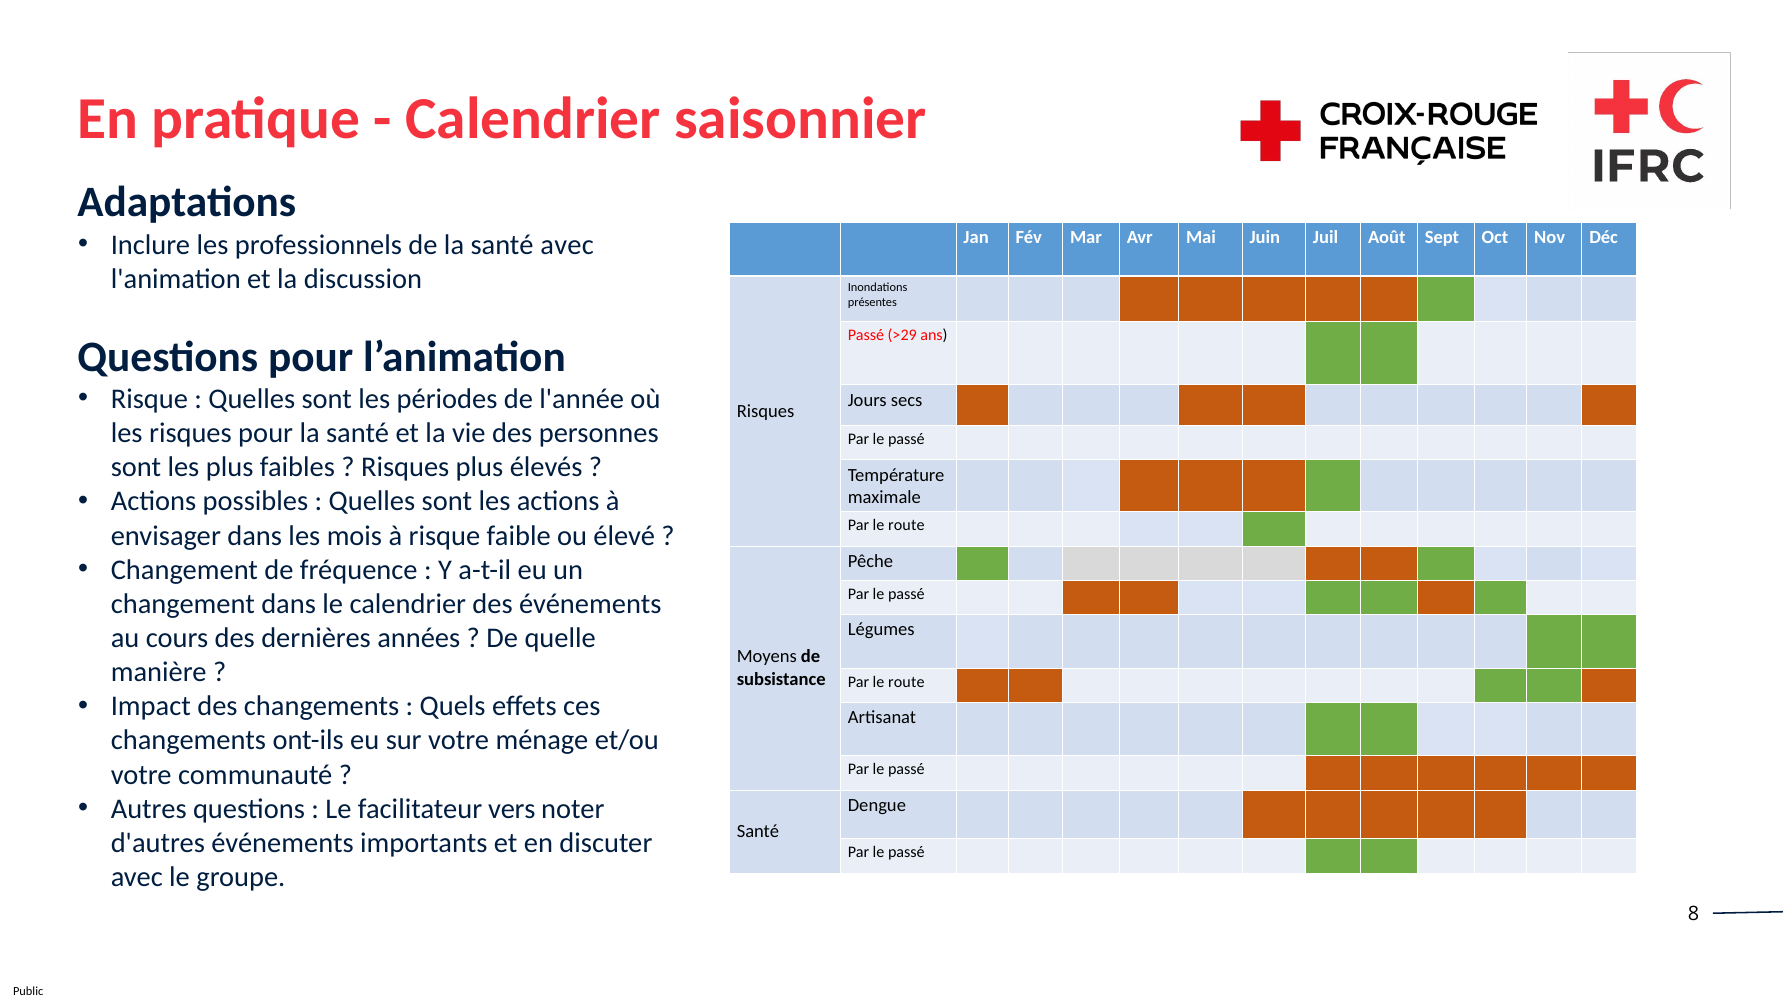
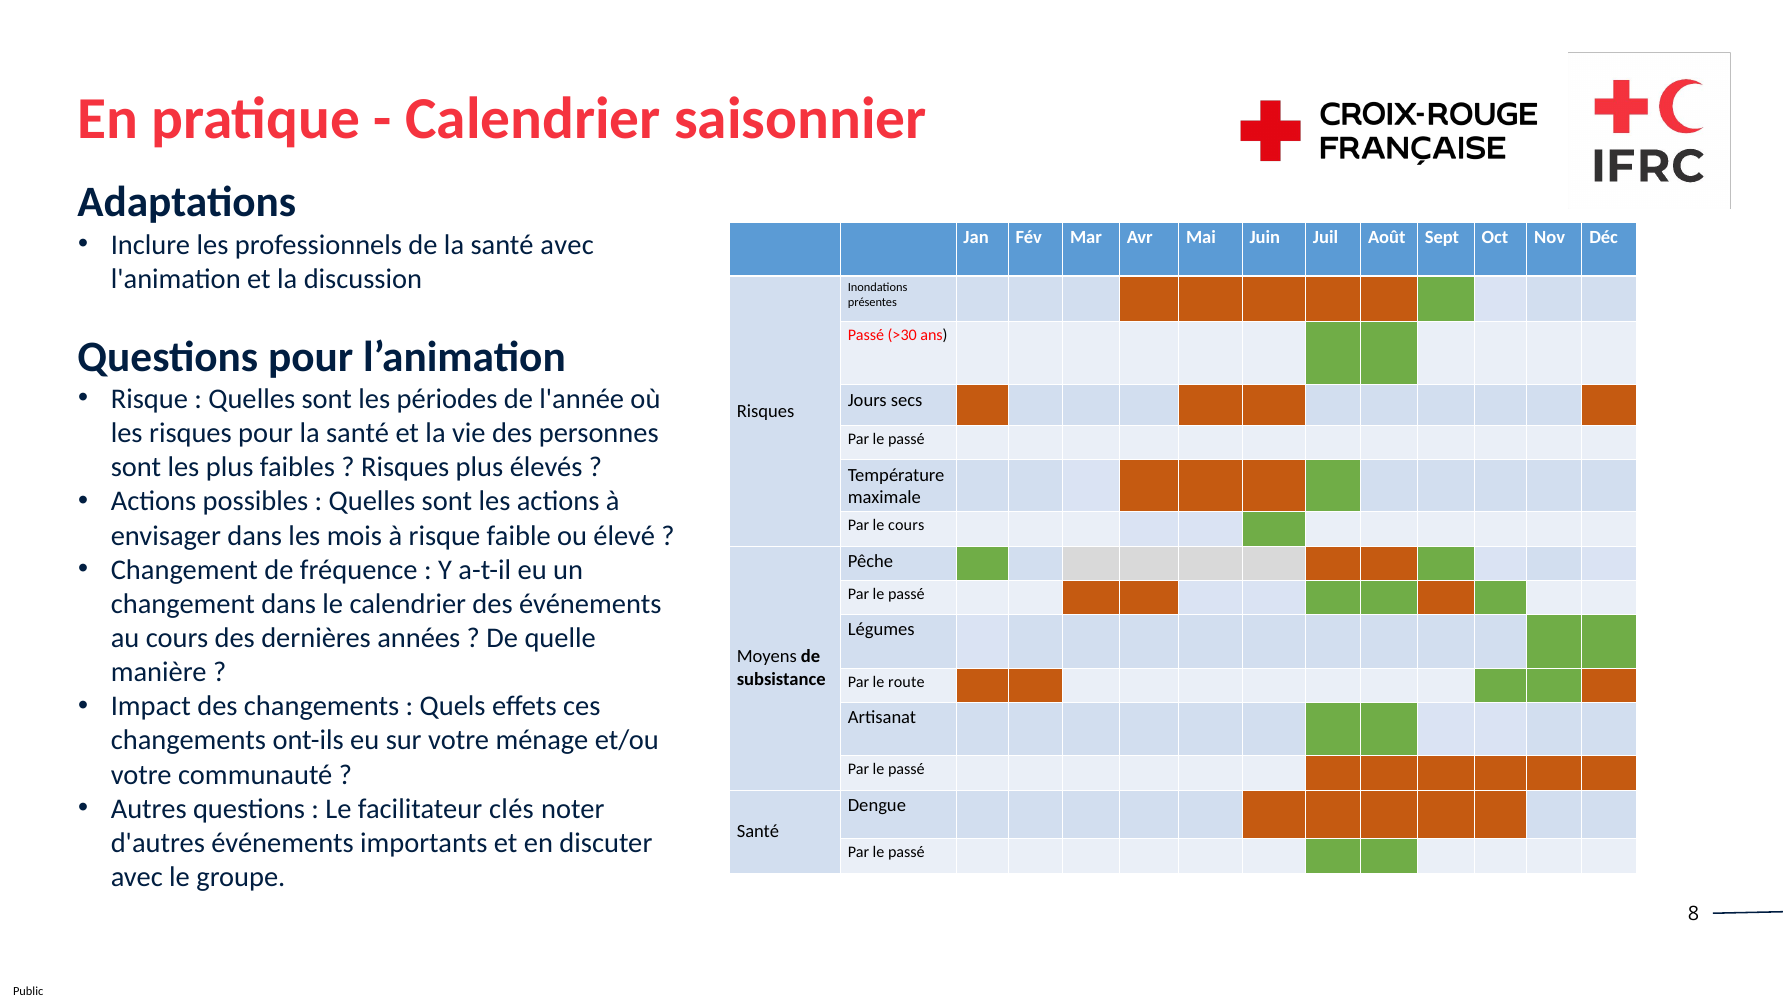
>29: >29 -> >30 (902, 336)
route: route -> cours (906, 526)
vers: vers -> clés (512, 809)
